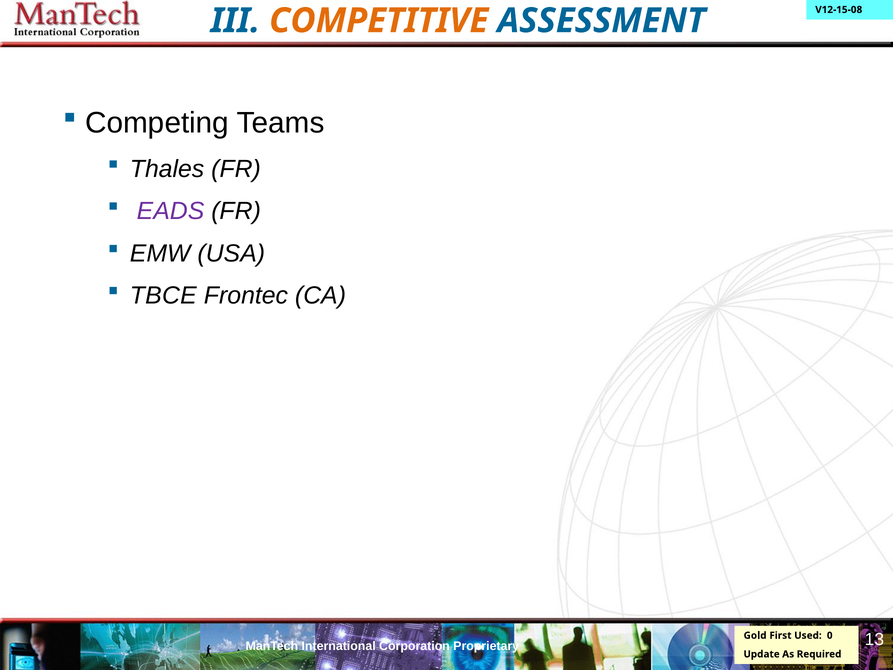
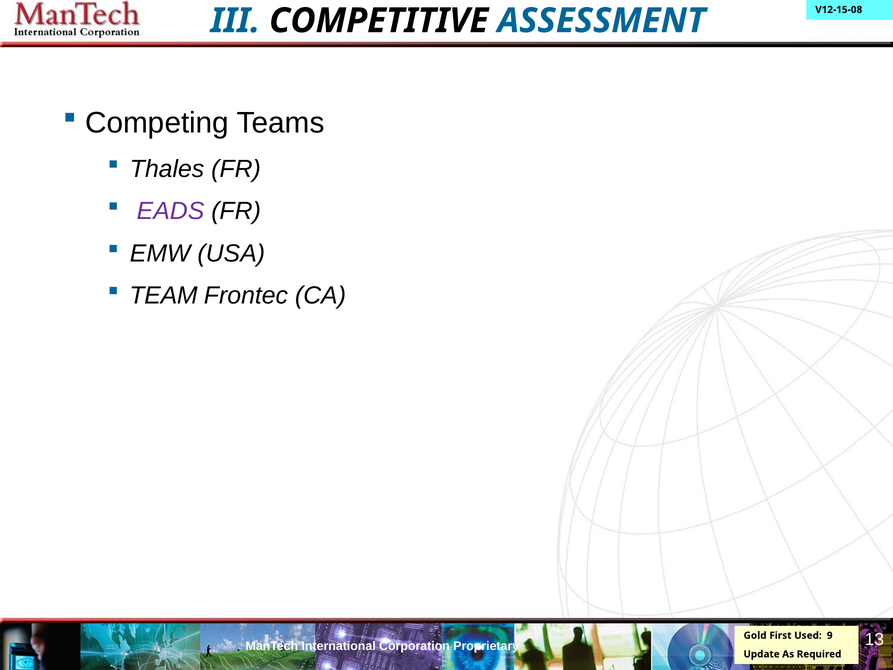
COMPETITIVE colour: orange -> black (379, 21)
TBCE: TBCE -> TEAM (164, 296)
0: 0 -> 9 (830, 635)
